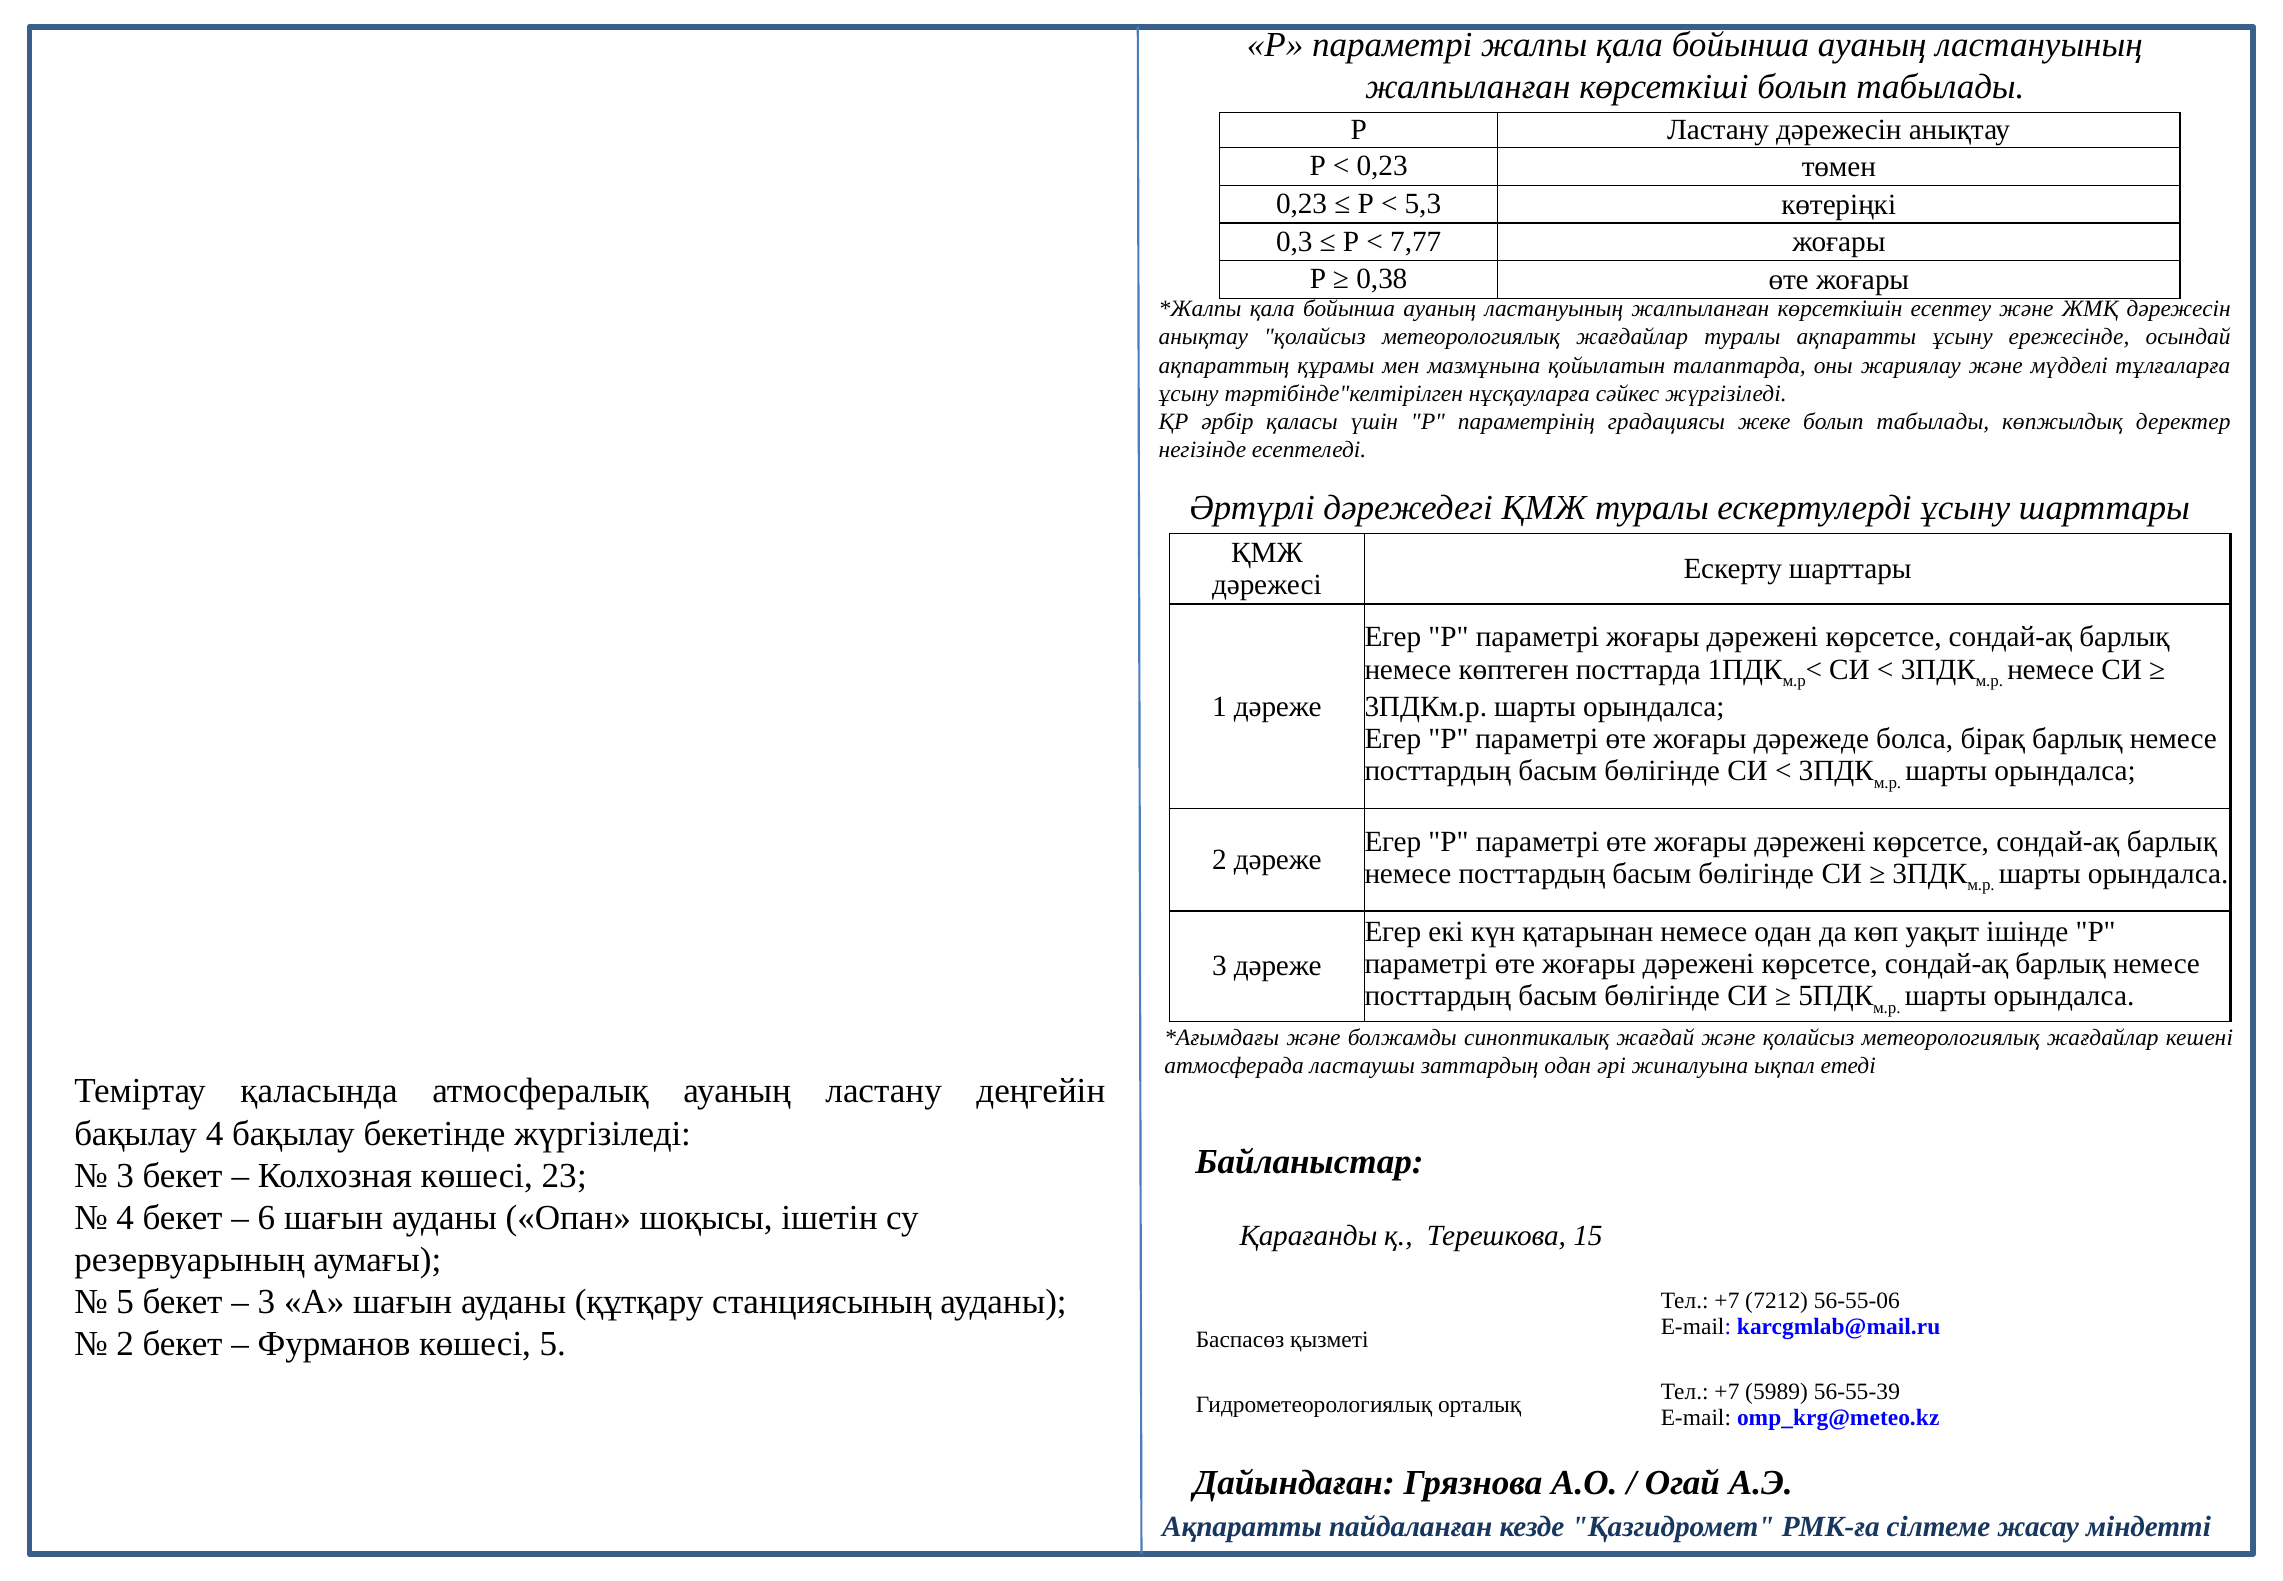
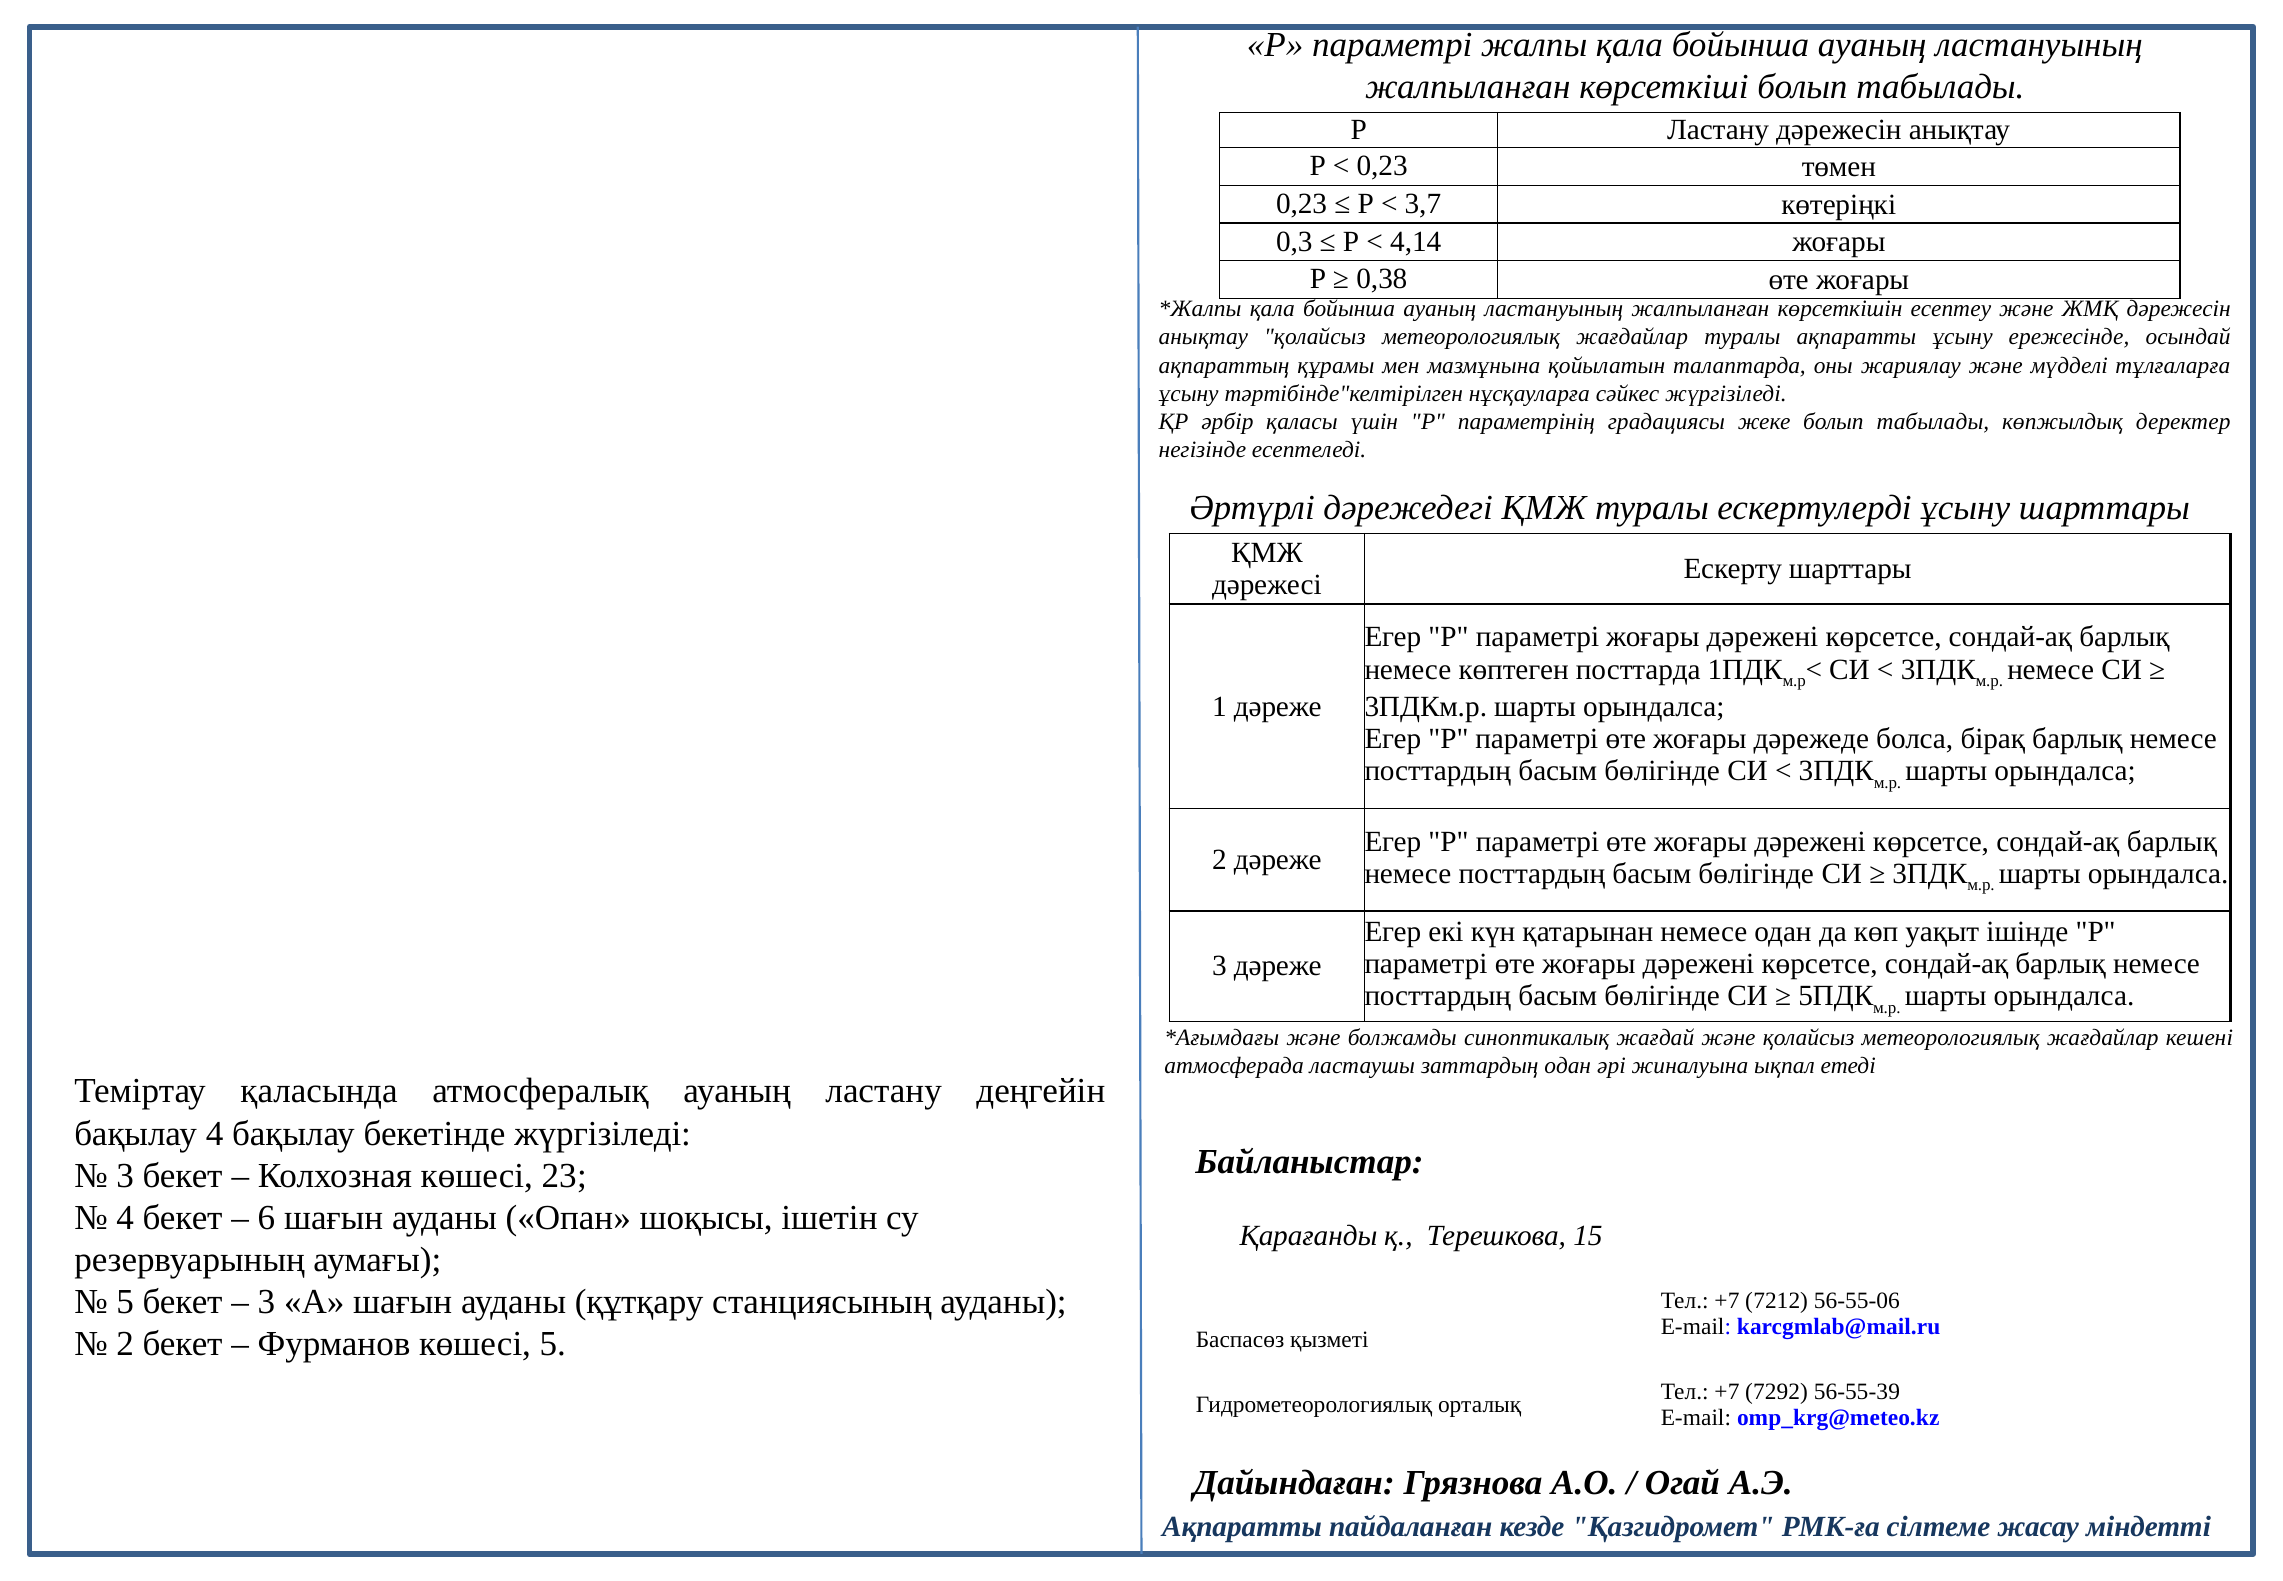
5,3: 5,3 -> 3,7 (1423, 204)
7,77: 7,77 -> 4,14 (1416, 242)
5989: 5989 -> 7292 (1777, 1391)
